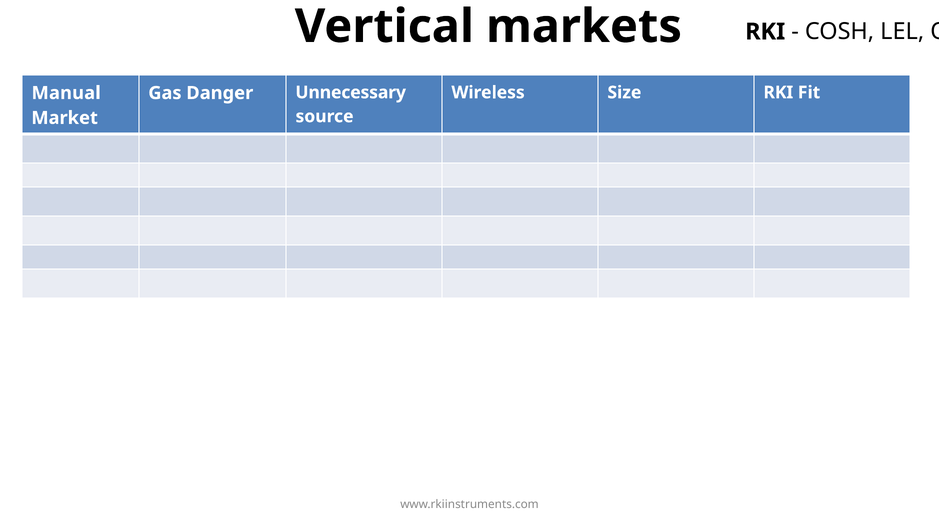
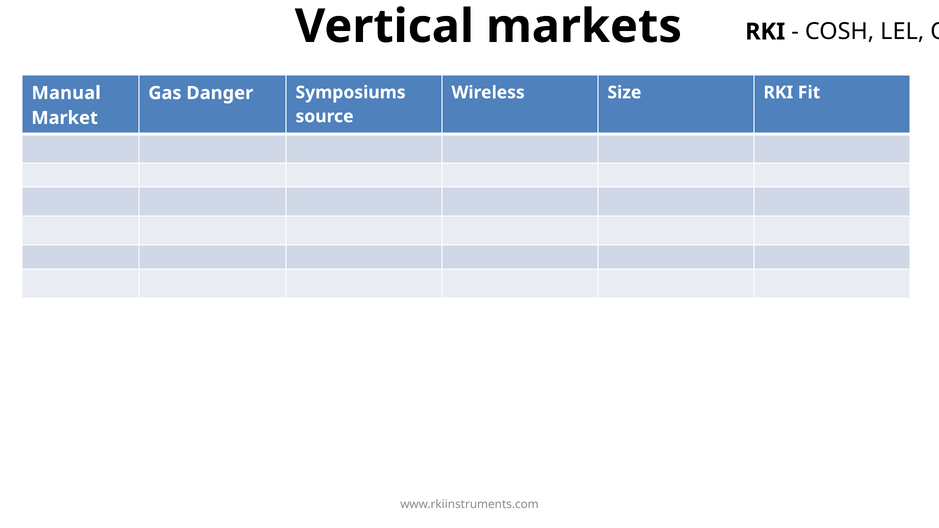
Unnecessary: Unnecessary -> Symposiums (351, 93)
